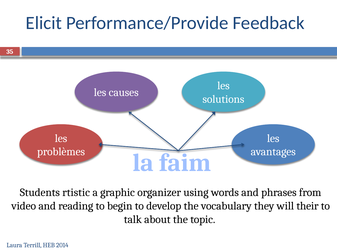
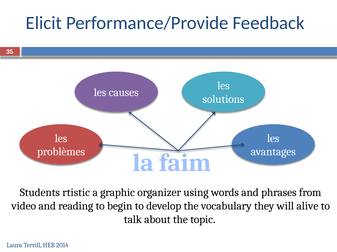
their: their -> alive (307, 206)
